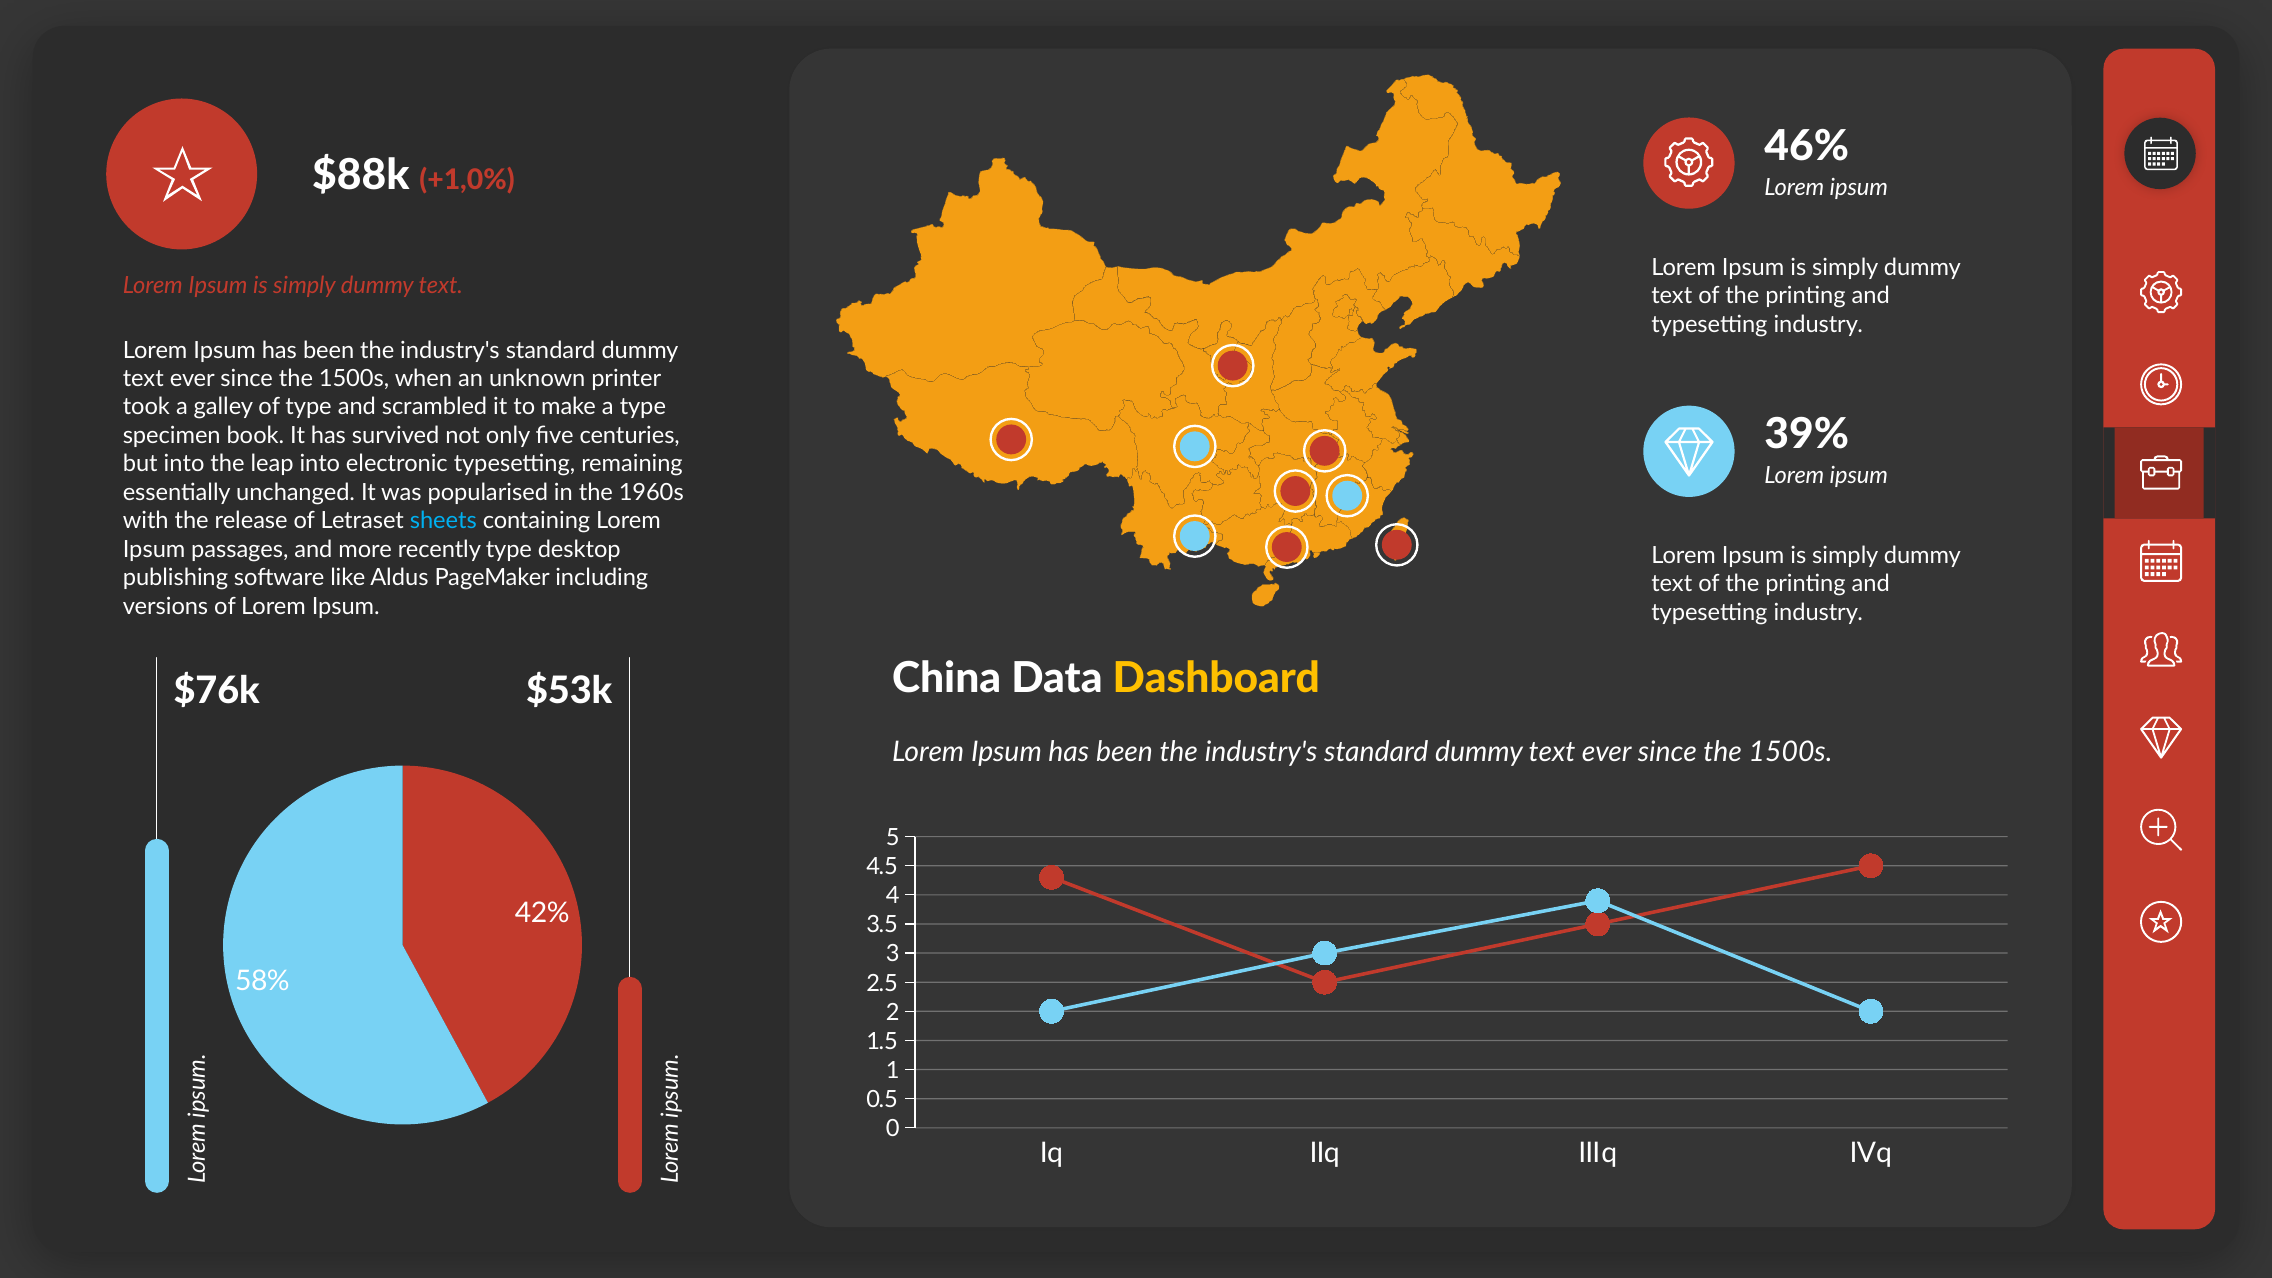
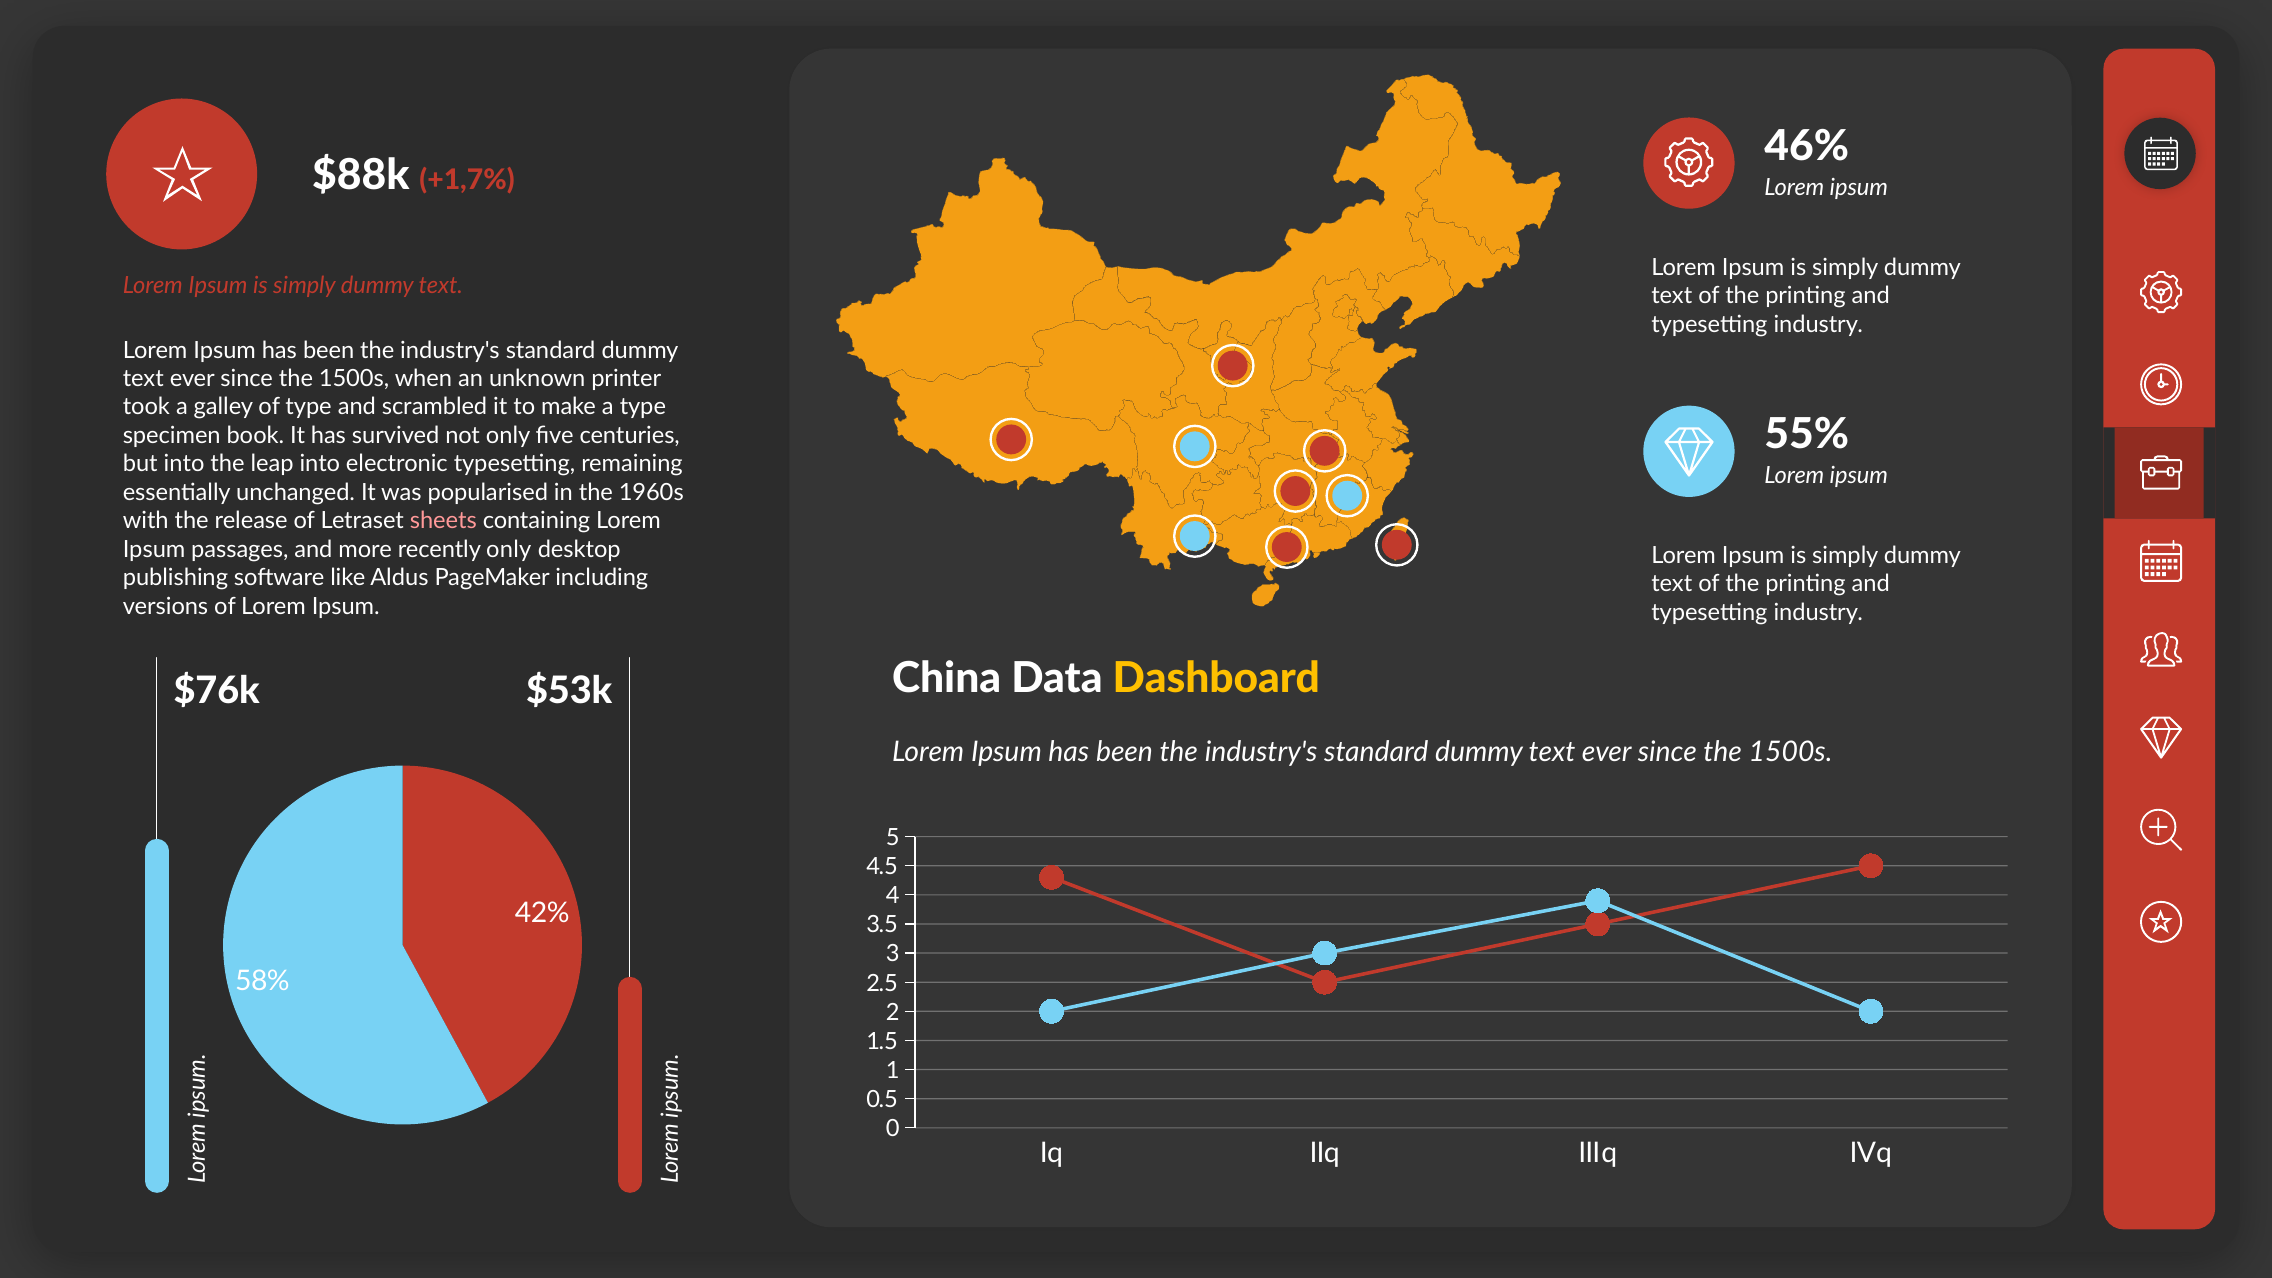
+1,0%: +1,0% -> +1,7% (467, 180)
39%: 39% -> 55% (1807, 435)
sheets colour: light blue -> pink (443, 521)
recently type: type -> only (509, 549)
